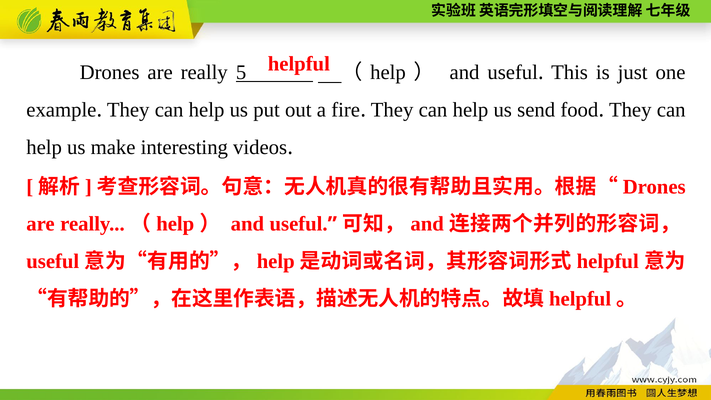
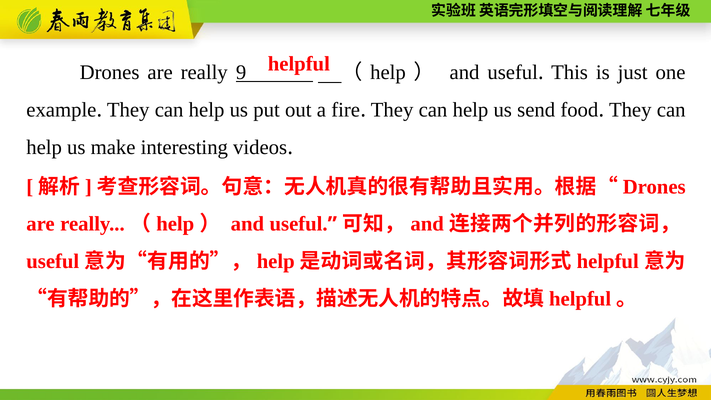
5: 5 -> 9 (241, 73)
